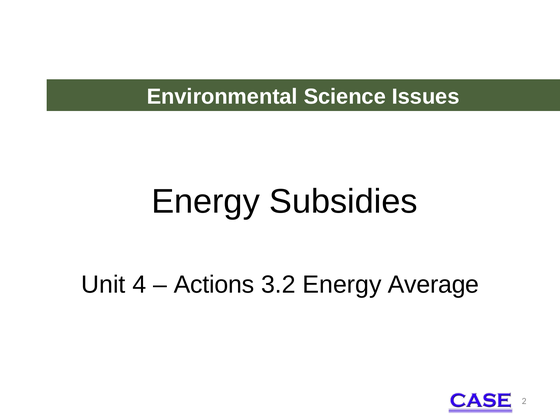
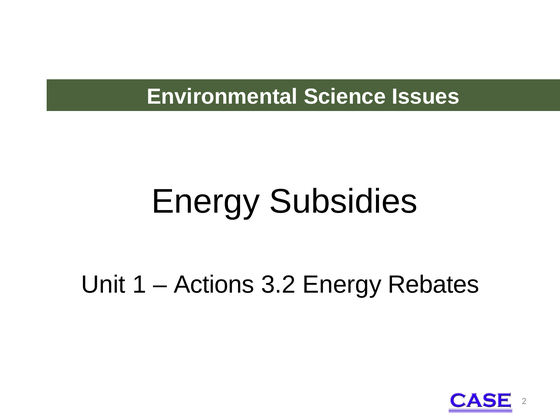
4: 4 -> 1 (139, 285)
Average: Average -> Rebates (434, 285)
